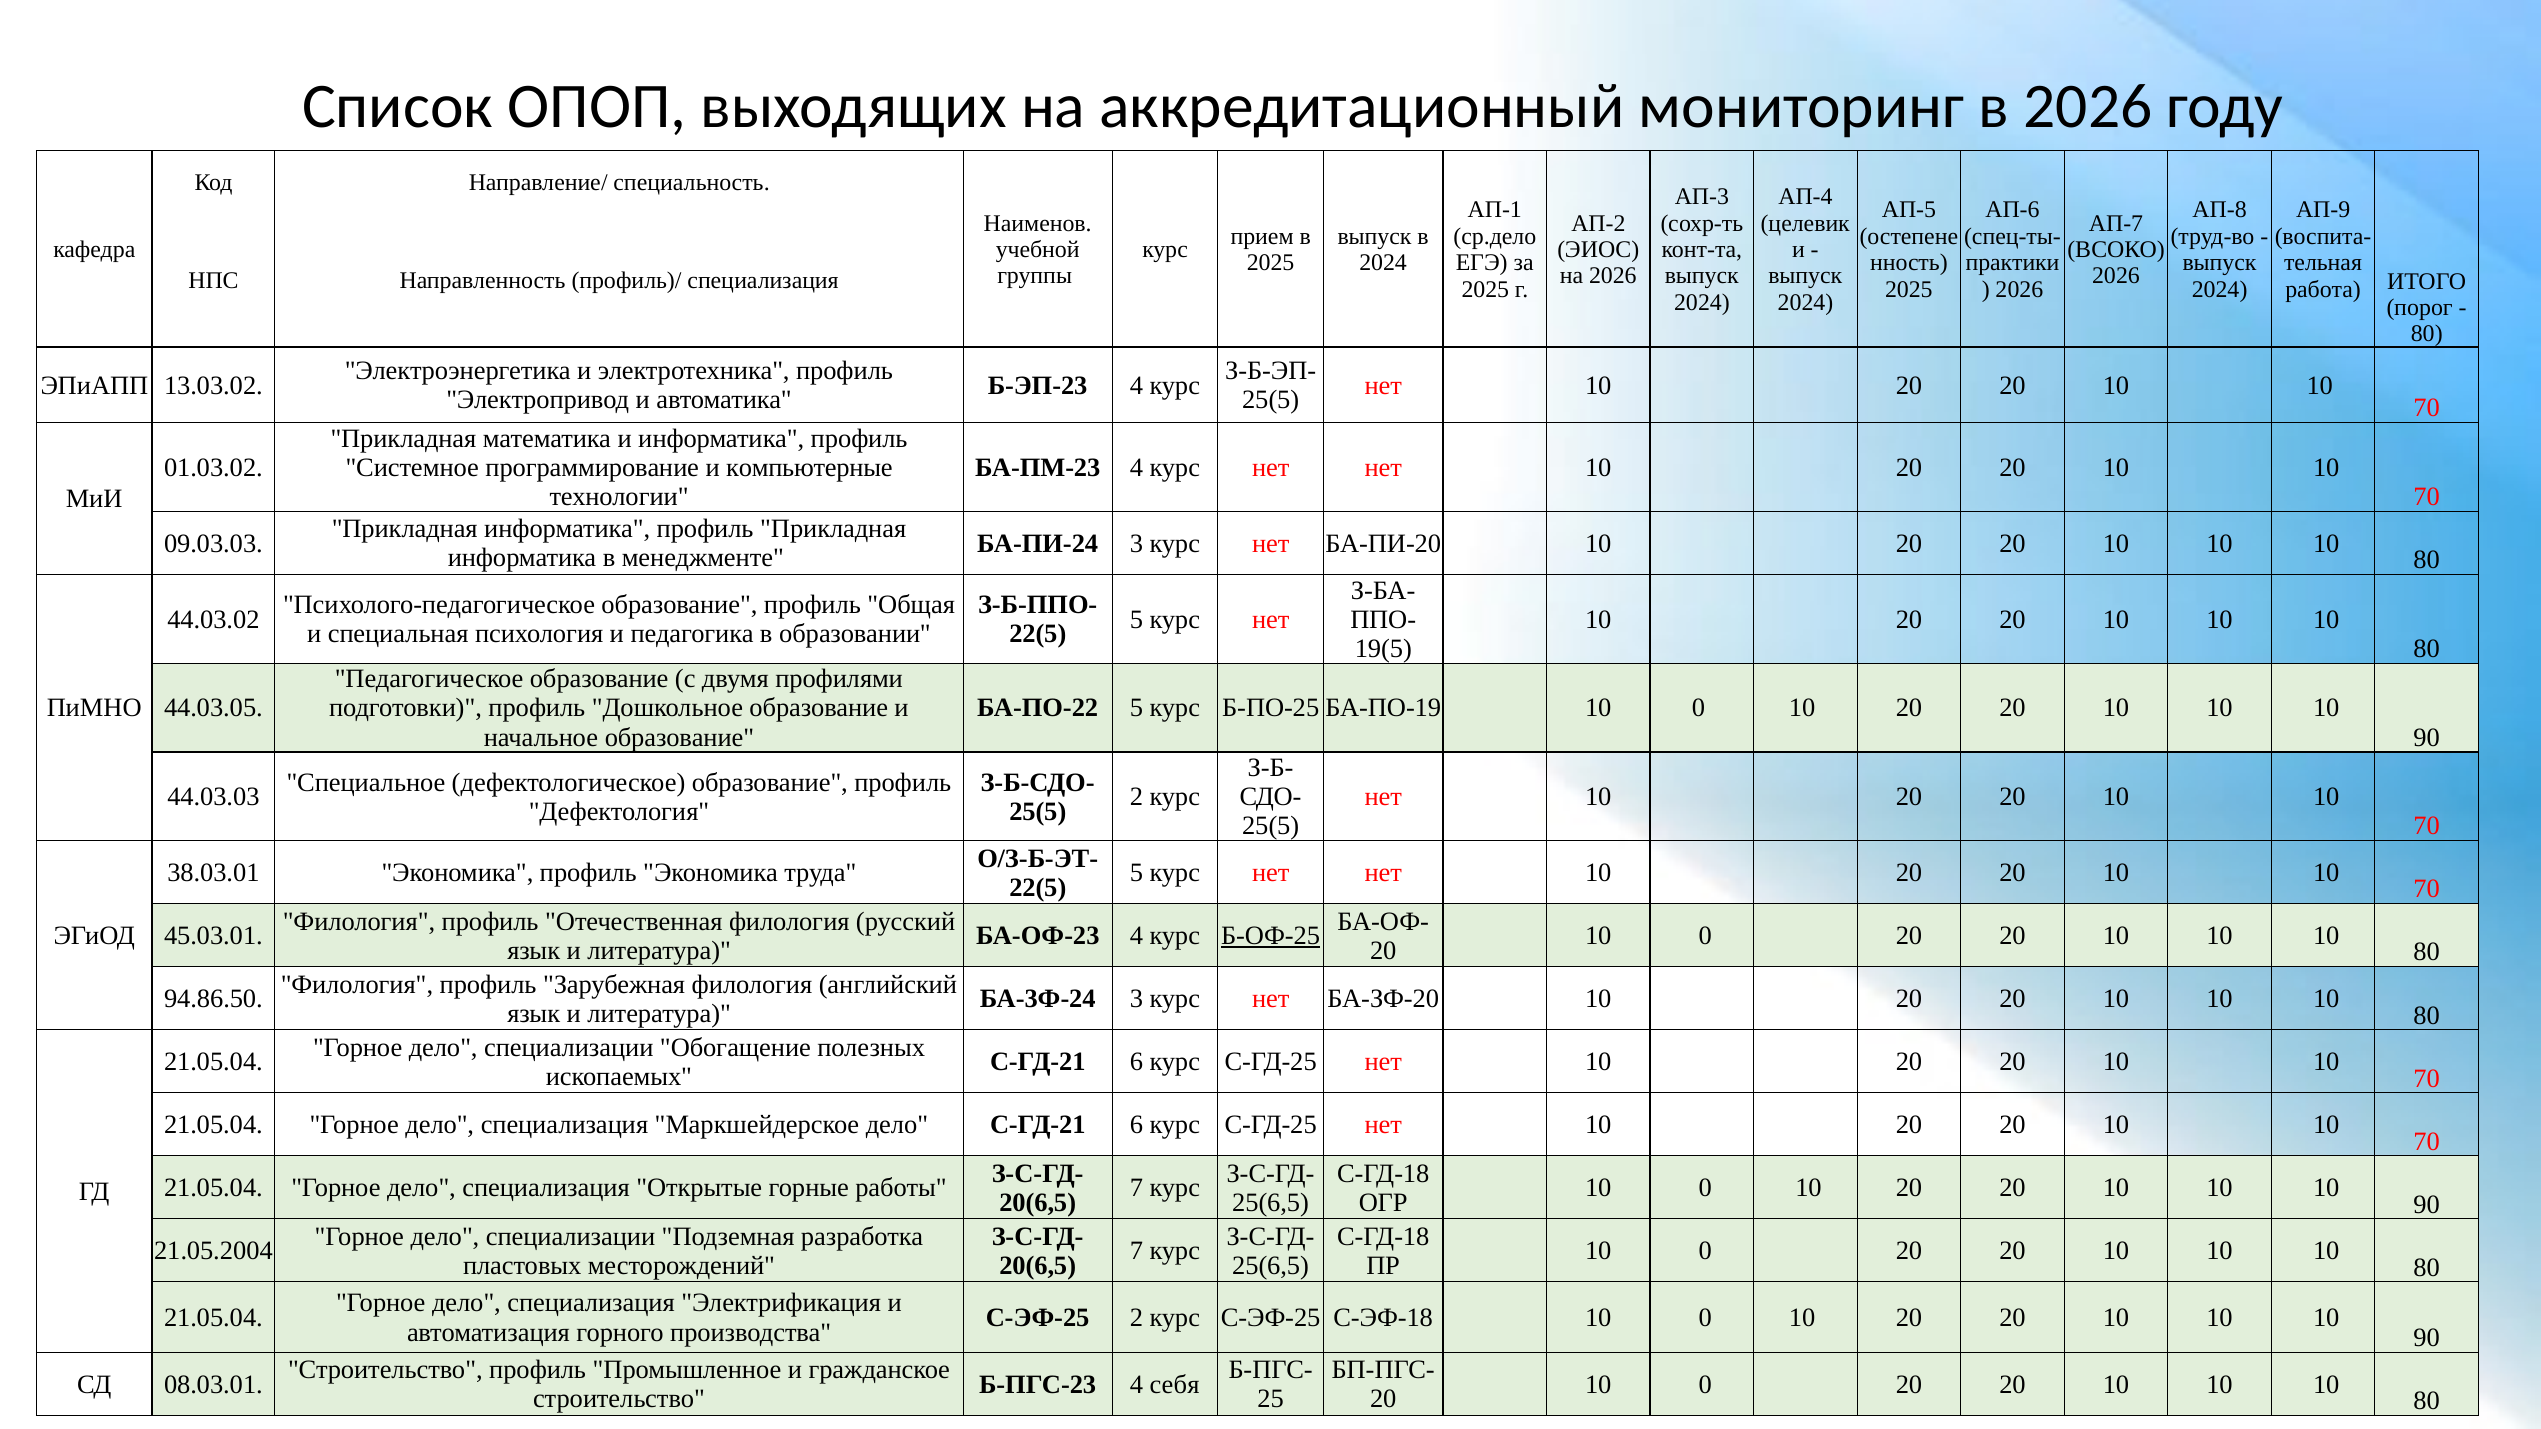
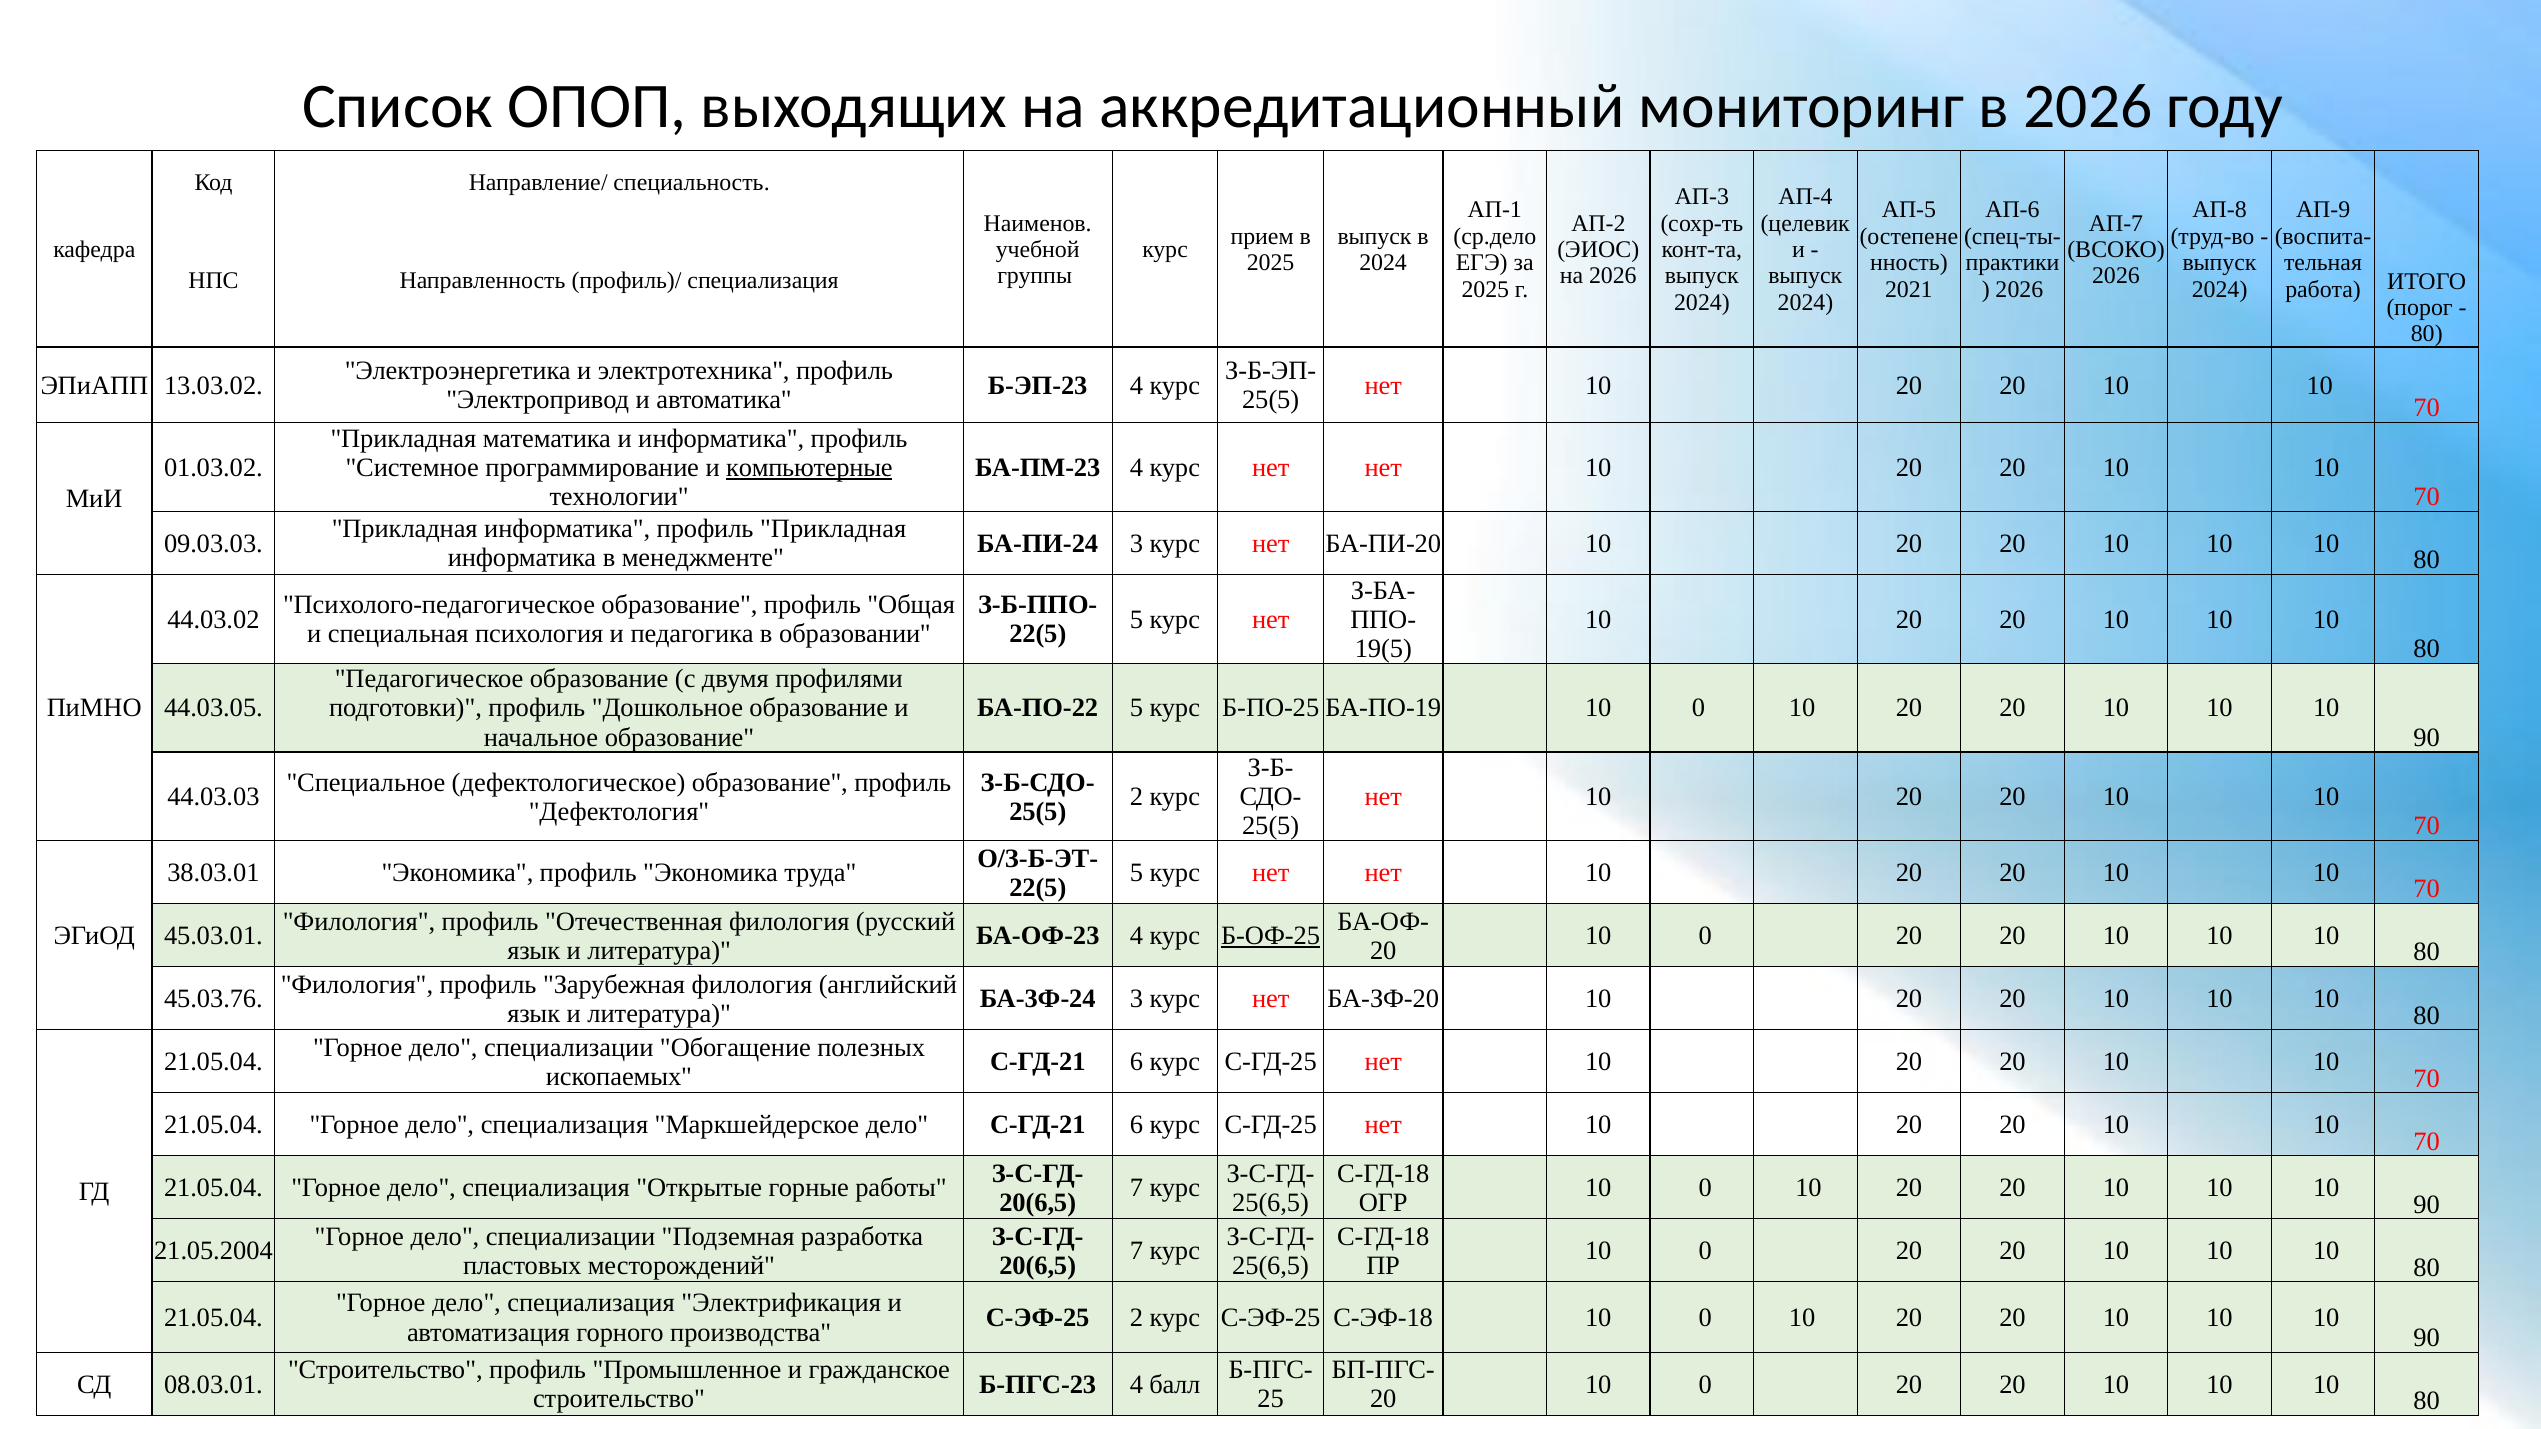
2025: 2025 -> 2021 (1909, 289)
компьютерные underline: none -> present (809, 468)
94.86.50: 94.86.50 -> 45.03.76 (213, 999)
себя: себя -> балл (1175, 1385)
